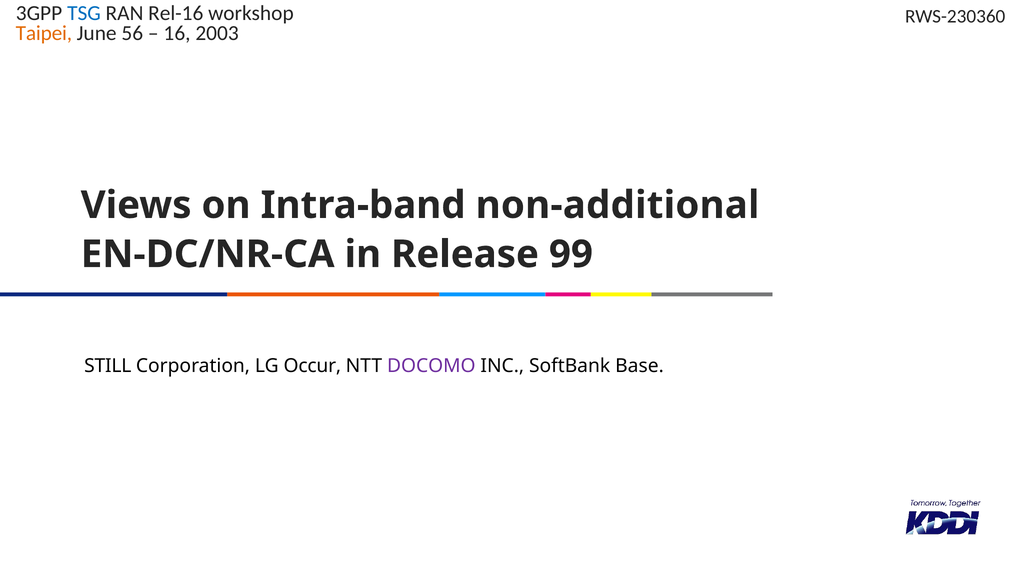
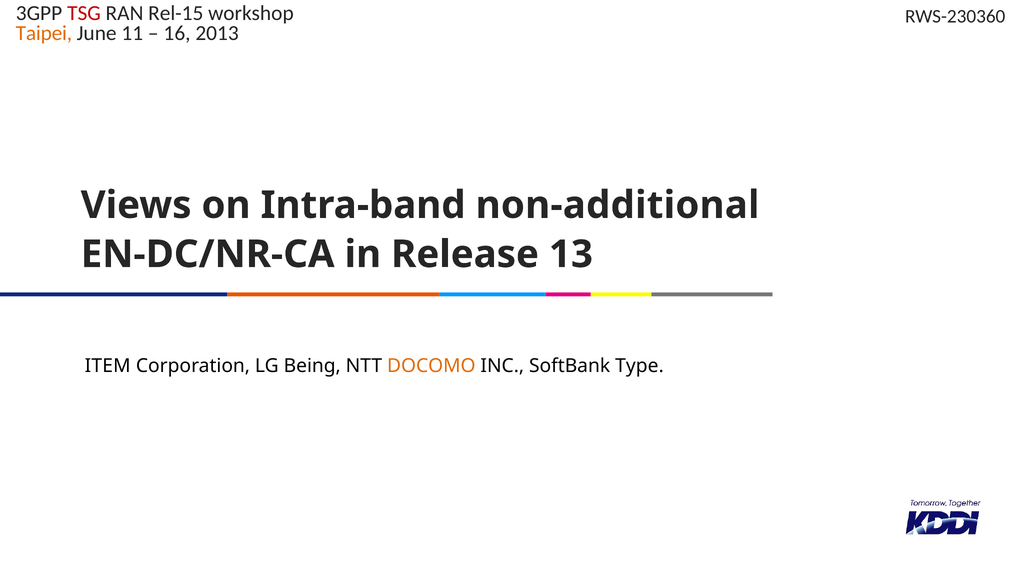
TSG colour: blue -> red (84, 13)
Rel-16: Rel-16 -> Rel-15 (176, 13)
56: 56 -> 11 (132, 33)
2003: 2003 -> 2013 (217, 33)
99: 99 -> 13 (571, 254)
STILL: STILL -> ITEM (108, 366)
Occur: Occur -> Being (312, 366)
DOCOMO colour: purple -> orange (431, 366)
Base: Base -> Type (639, 366)
